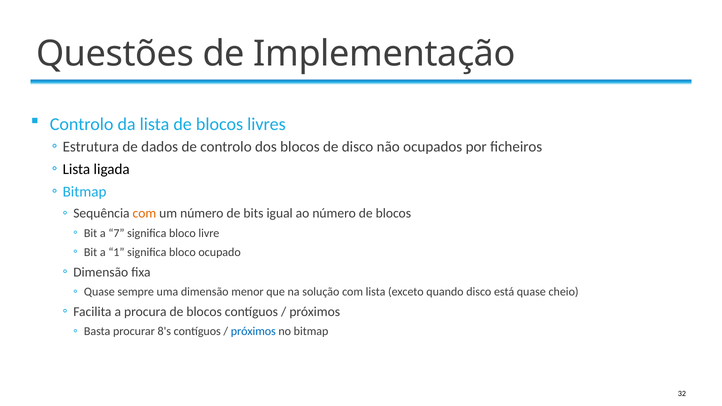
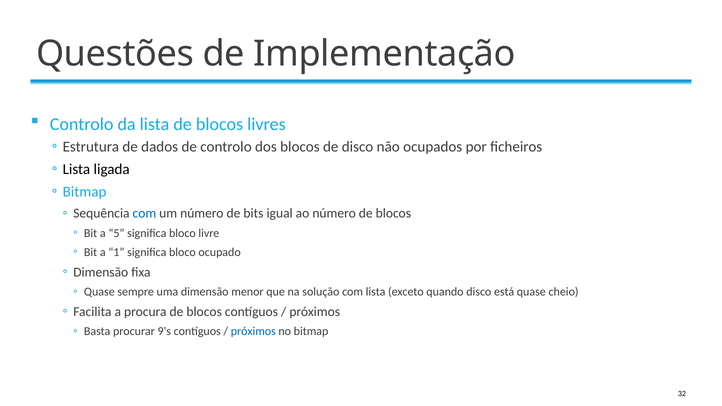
com colour: orange -> blue (144, 213)
7: 7 -> 5 (116, 233)
8's: 8's -> 9's (164, 332)
